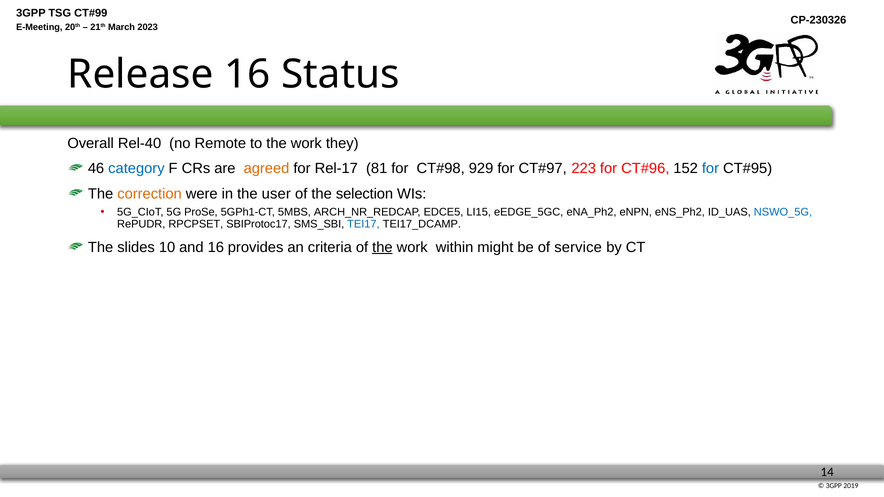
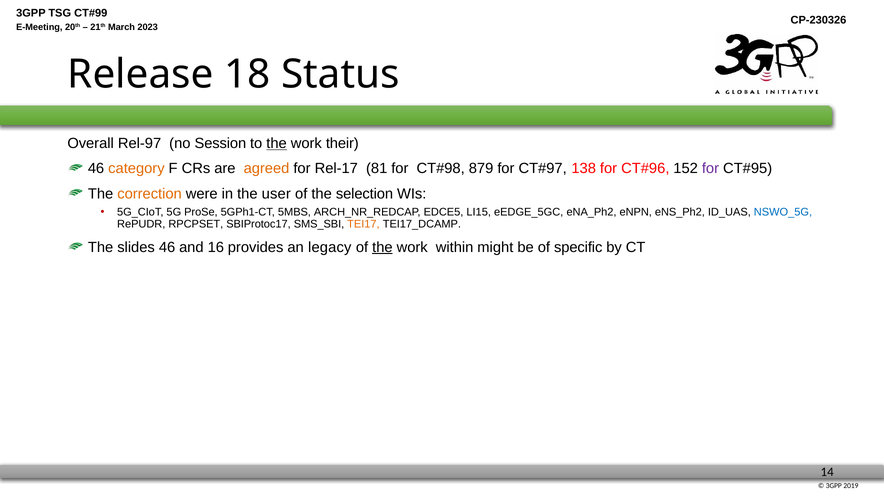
Release 16: 16 -> 18 (247, 74)
Rel-40: Rel-40 -> Rel-97 (140, 144)
Remote: Remote -> Session (220, 144)
the underline: none -> present (277, 144)
they: they -> their (342, 144)
category colour: blue -> orange (136, 169)
929: 929 -> 879 (481, 169)
223: 223 -> 138 (584, 169)
for colour: blue -> purple (711, 169)
TEI17 colour: blue -> orange (363, 224)
slides 10: 10 -> 46 (167, 247)
criteria: criteria -> legacy (330, 247)
service: service -> specific (578, 247)
